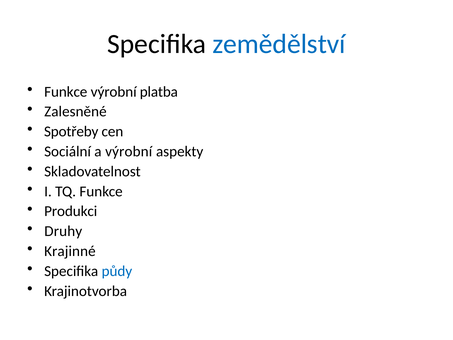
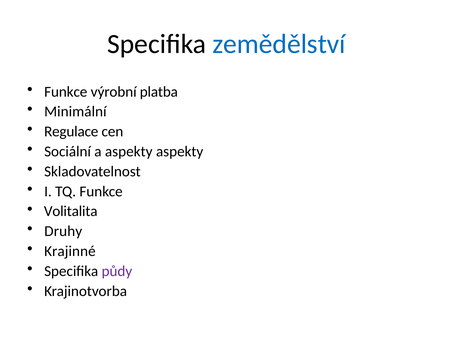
Zalesněné: Zalesněné -> Minimální (75, 112)
Spotřeby: Spotřeby -> Regulace (71, 132)
a výrobní: výrobní -> aspekty (129, 151)
Produkci: Produkci -> Volitalita (71, 211)
půdy colour: blue -> purple (117, 271)
